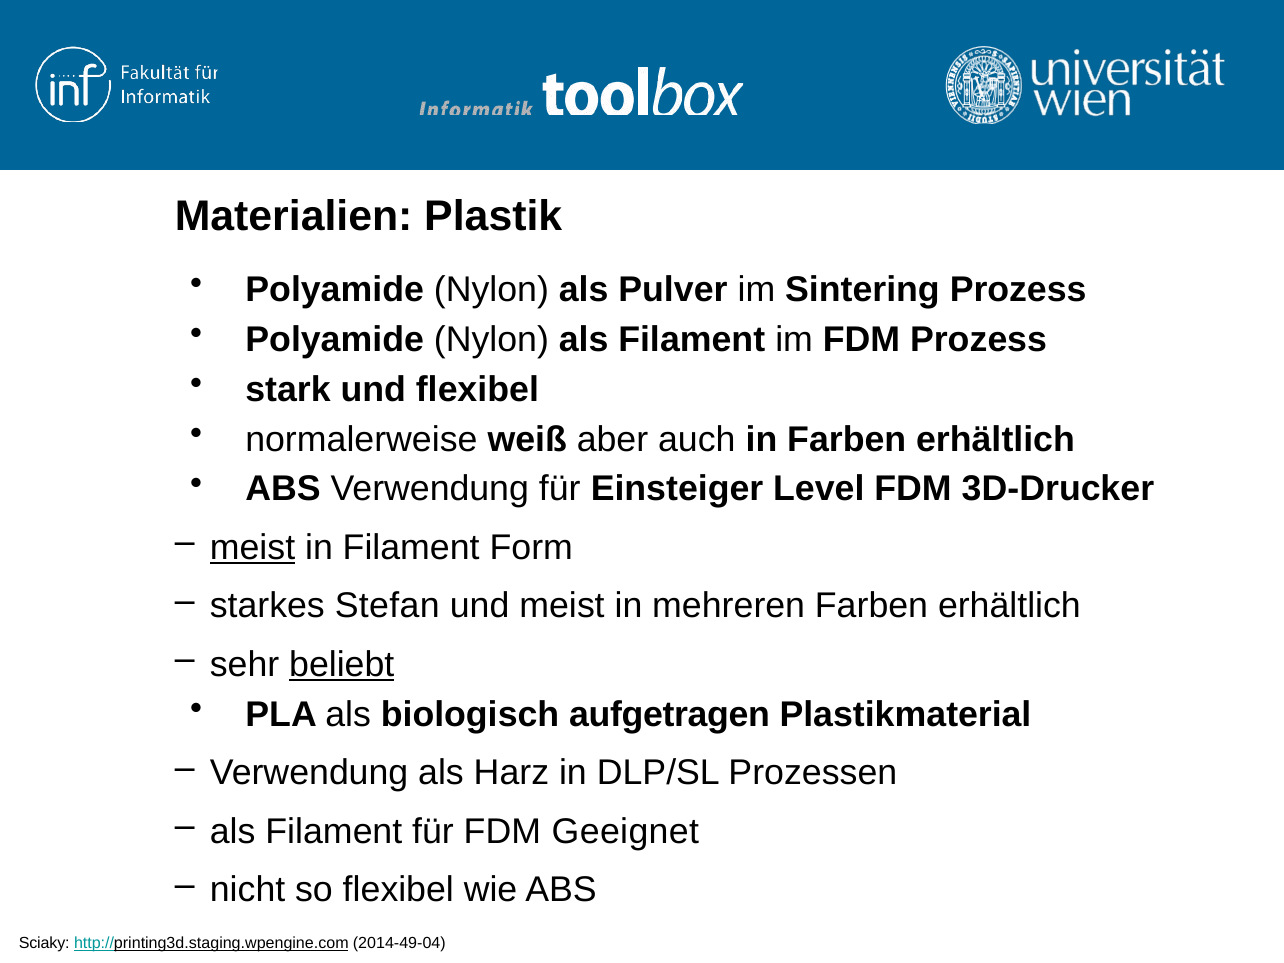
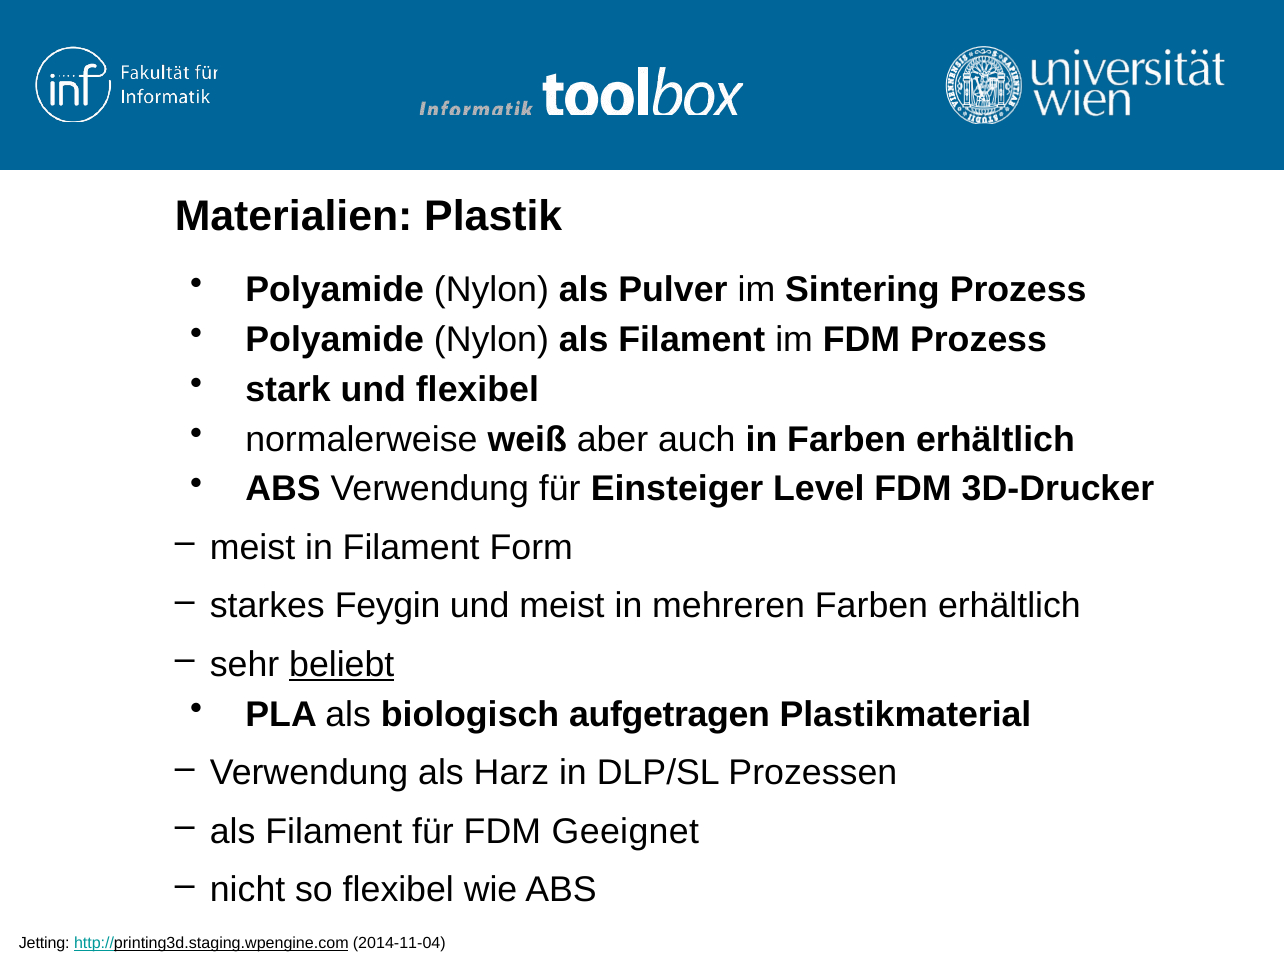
meist underline: present -> none (253, 548)
Stefan: Stefan -> Feygin (388, 606)
Sciaky: Sciaky -> Jetting (44, 943)
2014-49-04: 2014-49-04 -> 2014-11-04 (399, 943)
